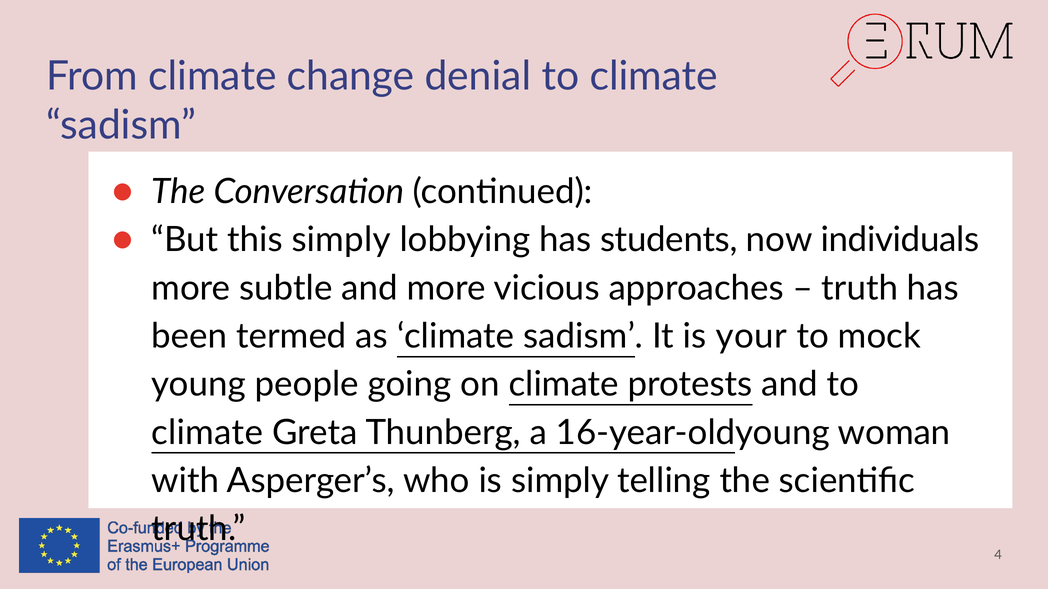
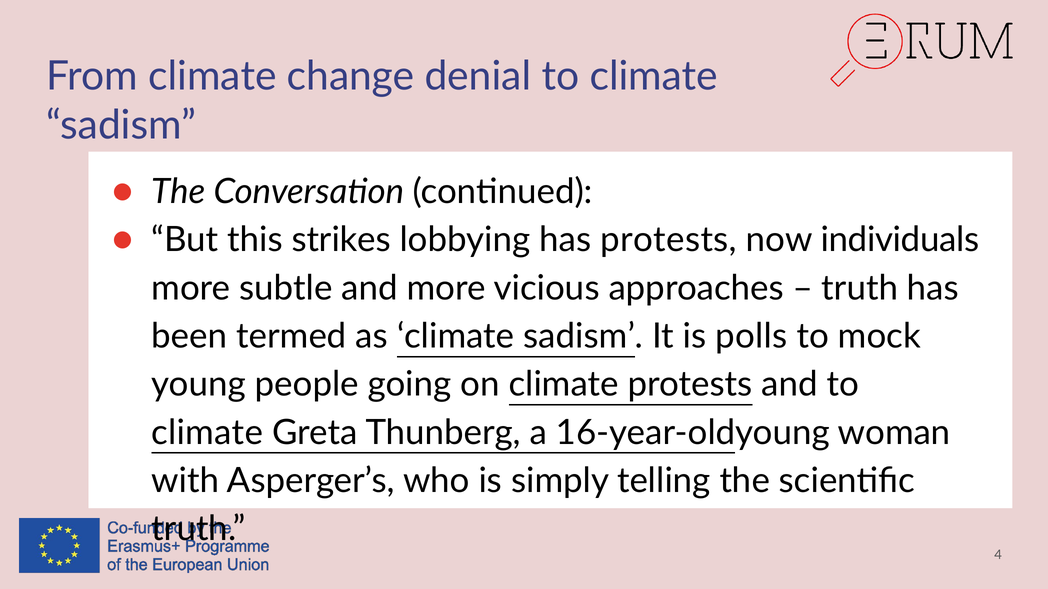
this simply: simply -> strikes (341, 240)
has students: students -> protests (669, 240)
your: your -> polls (751, 337)
